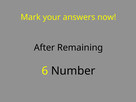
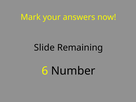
After: After -> Slide (44, 48)
